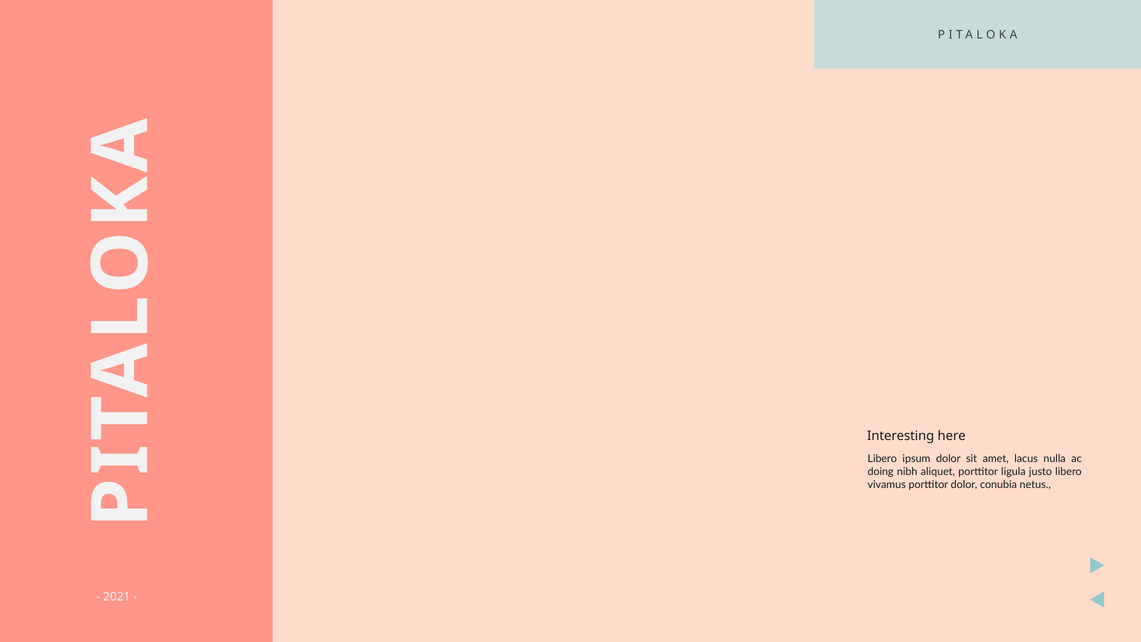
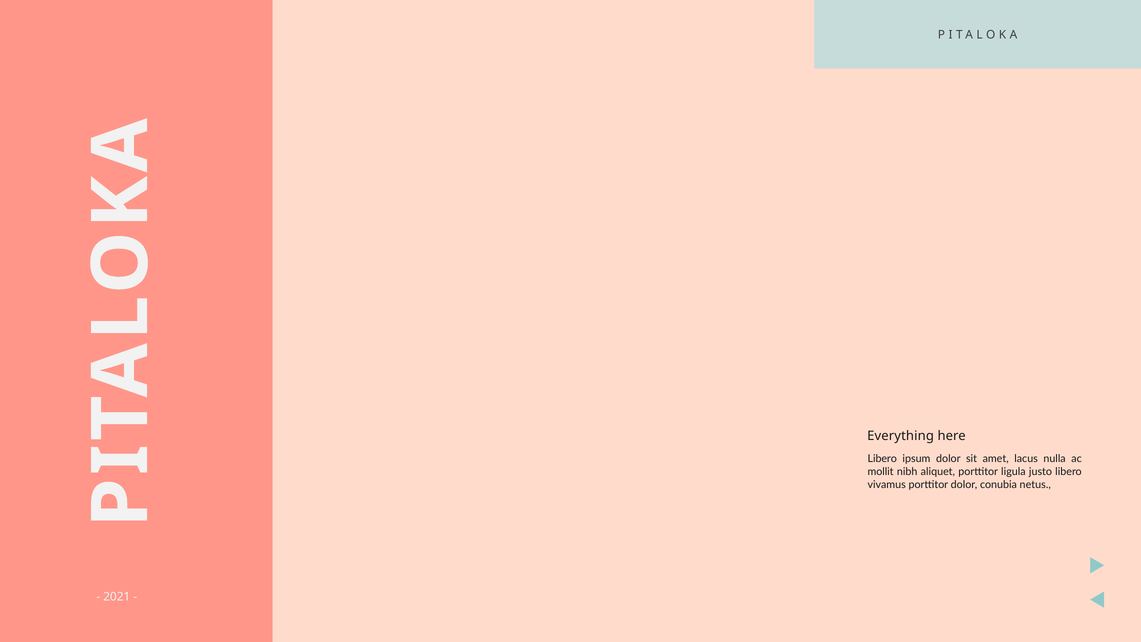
Interesting: Interesting -> Everything (901, 436)
doing: doing -> mollit (881, 472)
